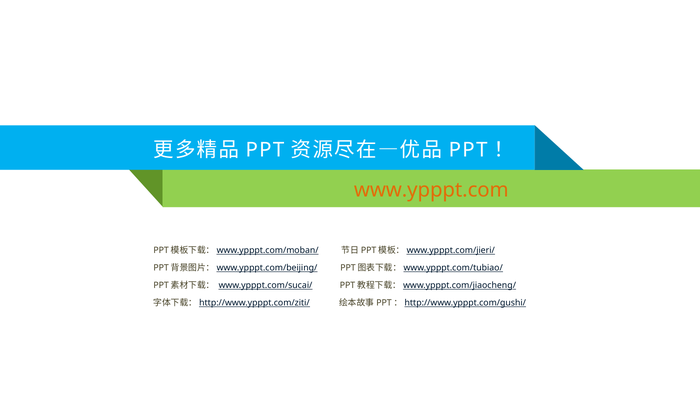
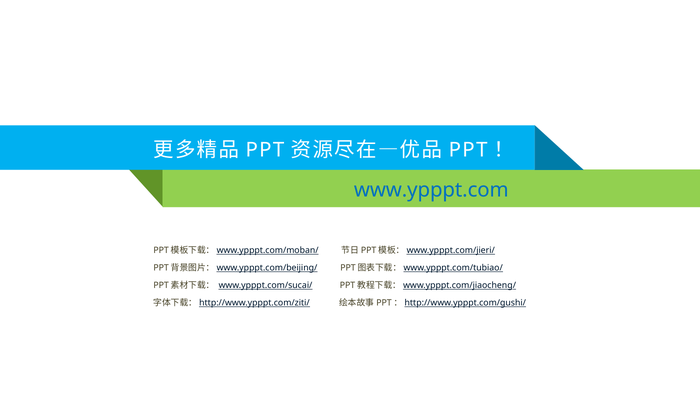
www.ypppt.com colour: orange -> blue (431, 190)
